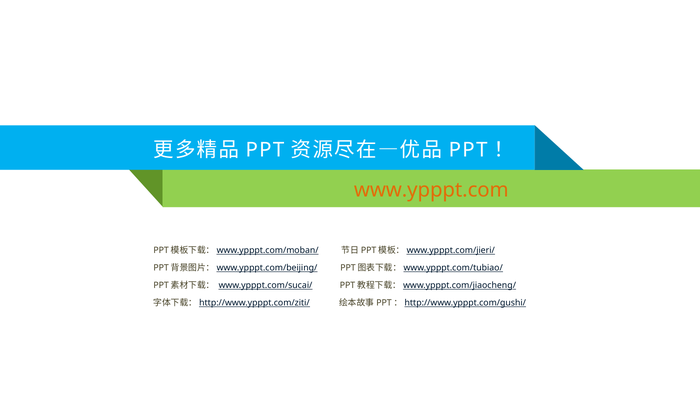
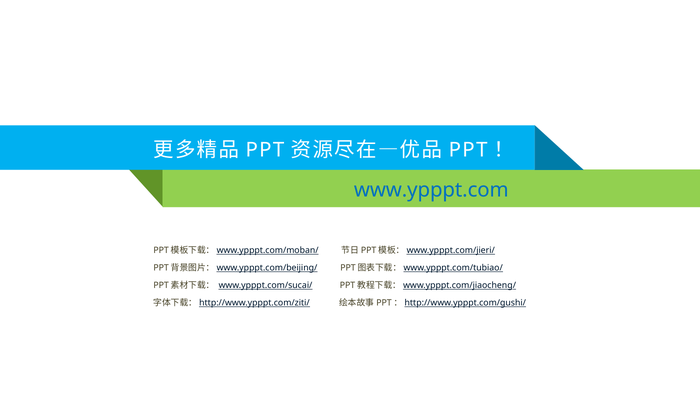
www.ypppt.com colour: orange -> blue (431, 190)
